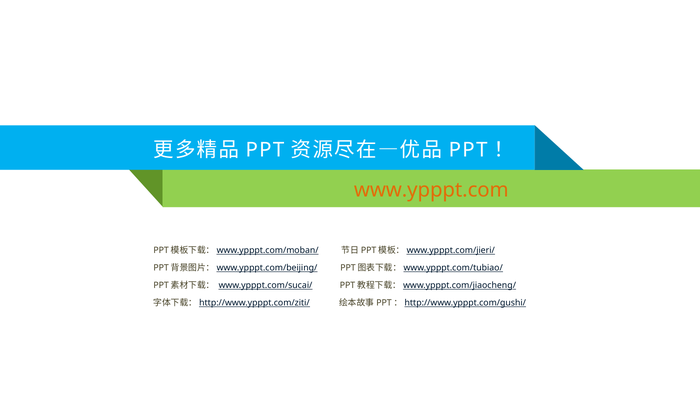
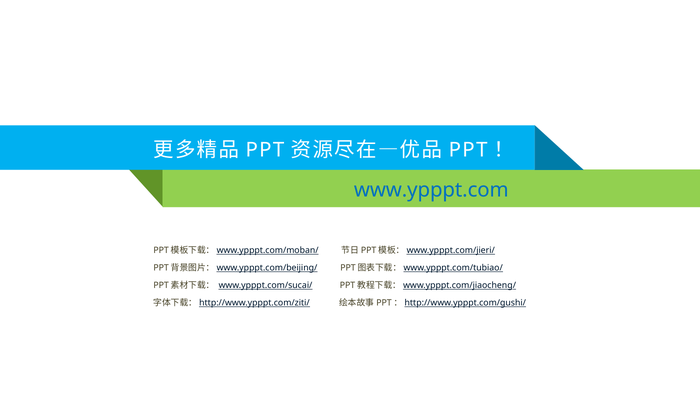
www.ypppt.com colour: orange -> blue (431, 190)
